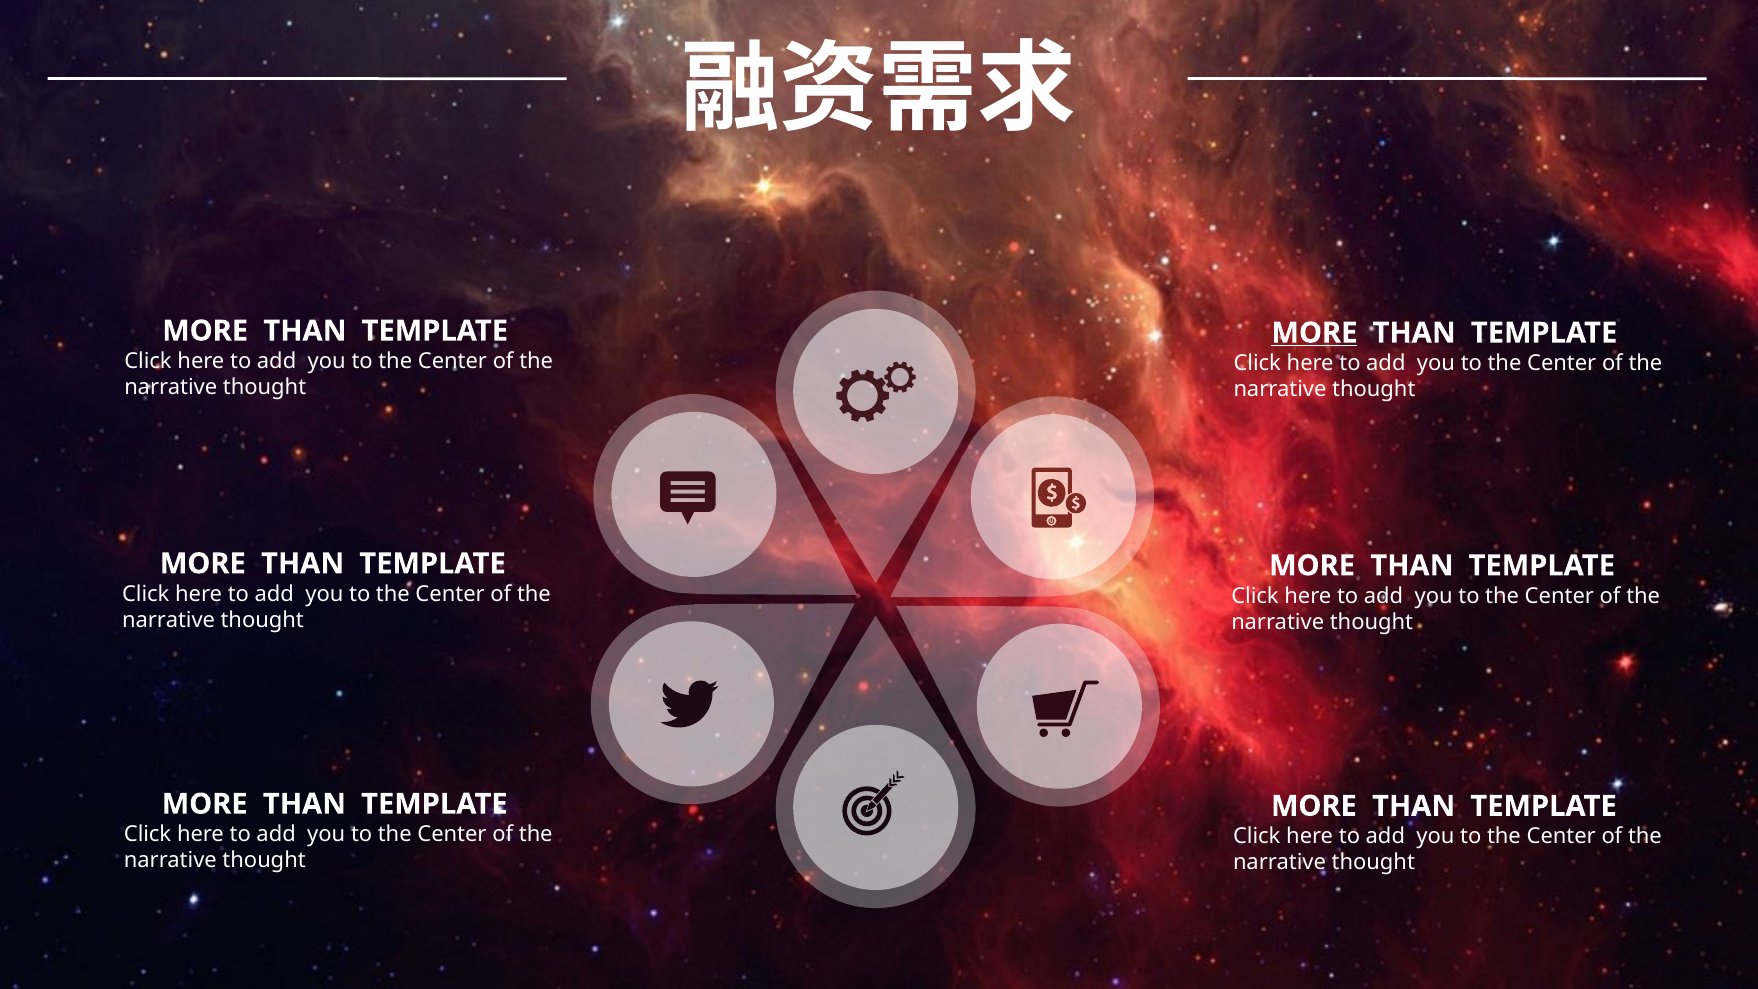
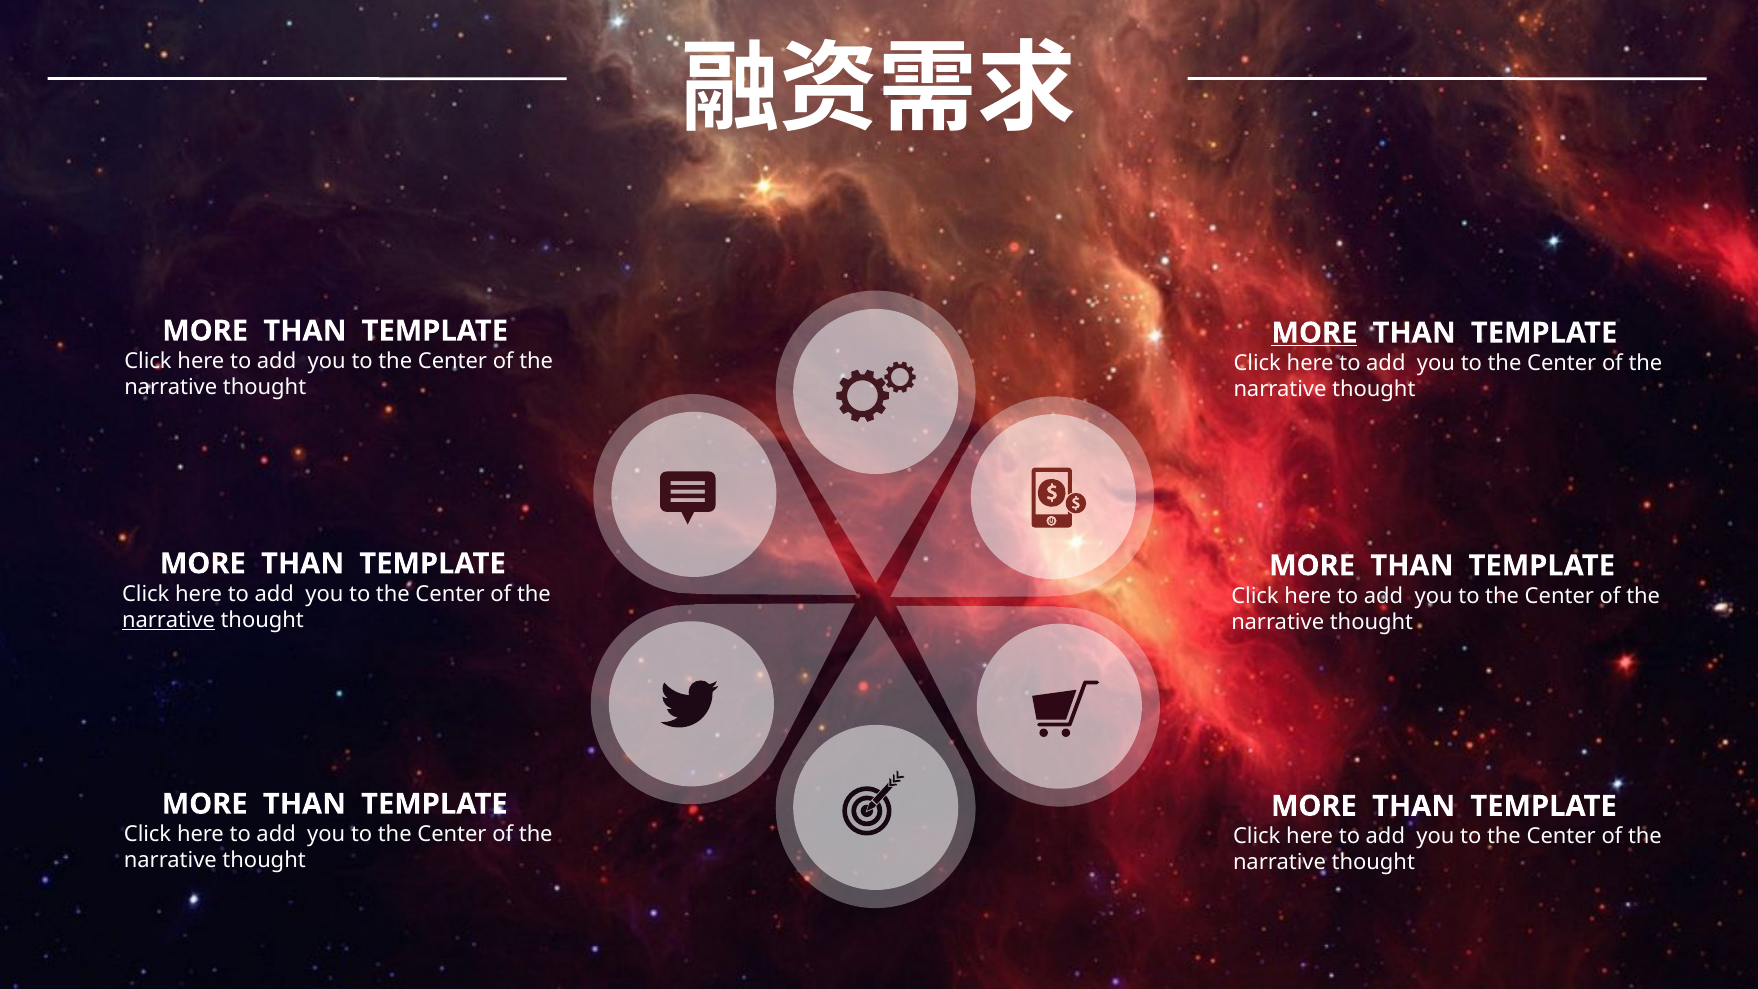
narrative underline: none -> present (169, 620)
